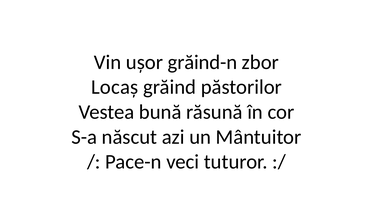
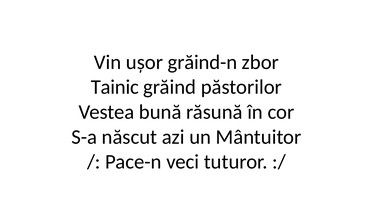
Locaș: Locaș -> Tainic (115, 87)
